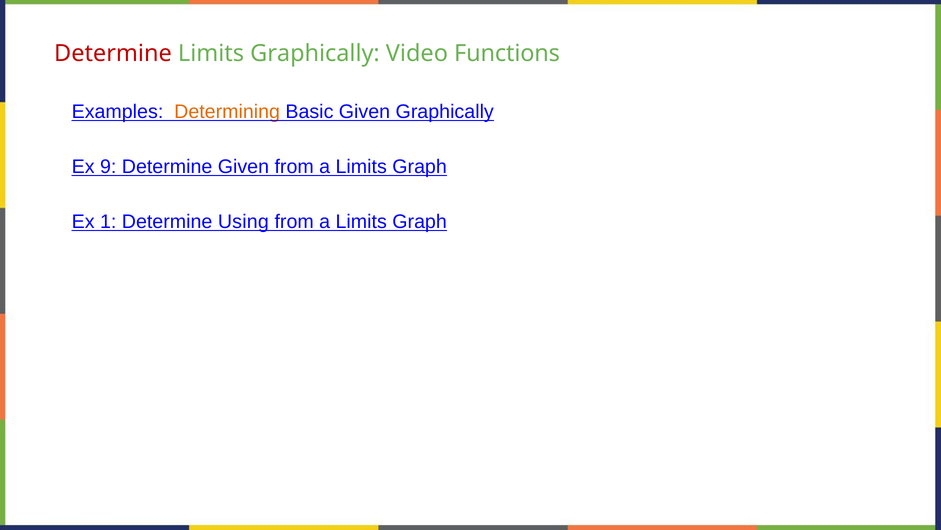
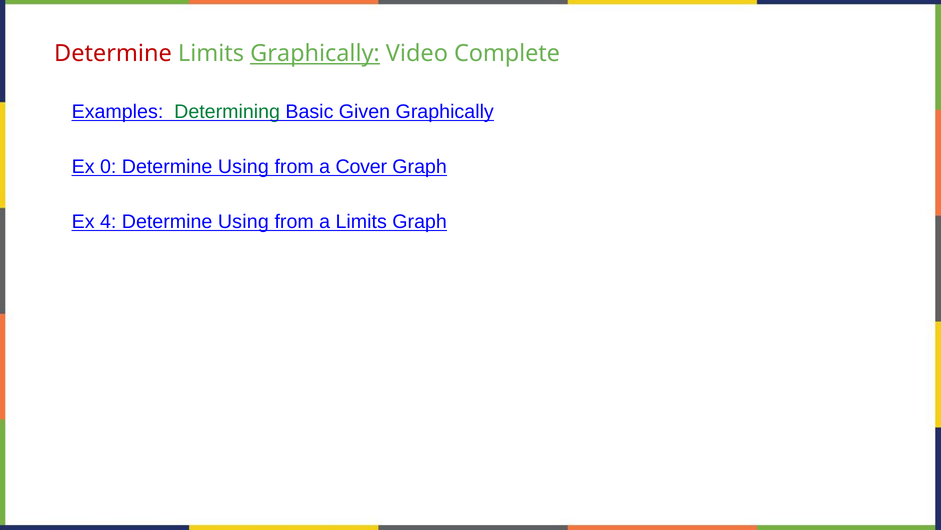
Graphically underline: none -> present (315, 54)
Functions: Functions -> Complete (507, 54)
Determining colour: orange -> green (227, 112)
9: 9 -> 0 (108, 167)
Given: Given -> Using (243, 167)
Limits: Limits -> Cover (361, 167)
1: 1 -> 4 (108, 222)
